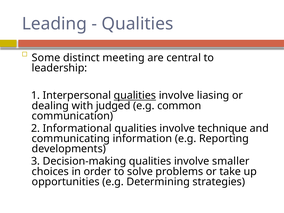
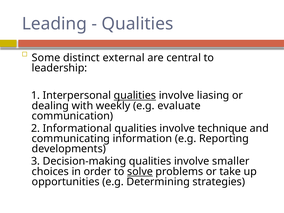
meeting: meeting -> external (124, 58)
judged: judged -> weekly (113, 106)
common: common -> evaluate (179, 106)
solve underline: none -> present (140, 171)
